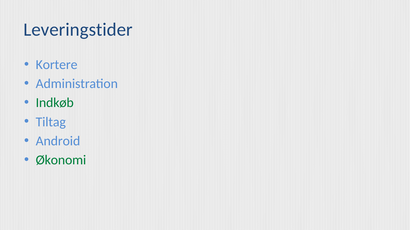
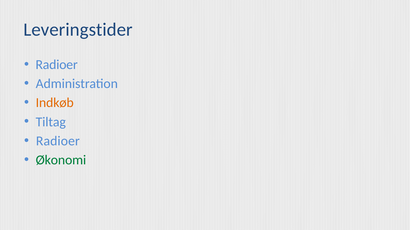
Kortere: Kortere -> Radioer (57, 65)
Indkøb colour: green -> orange (55, 103)
Android: Android -> Radioer (58, 141)
